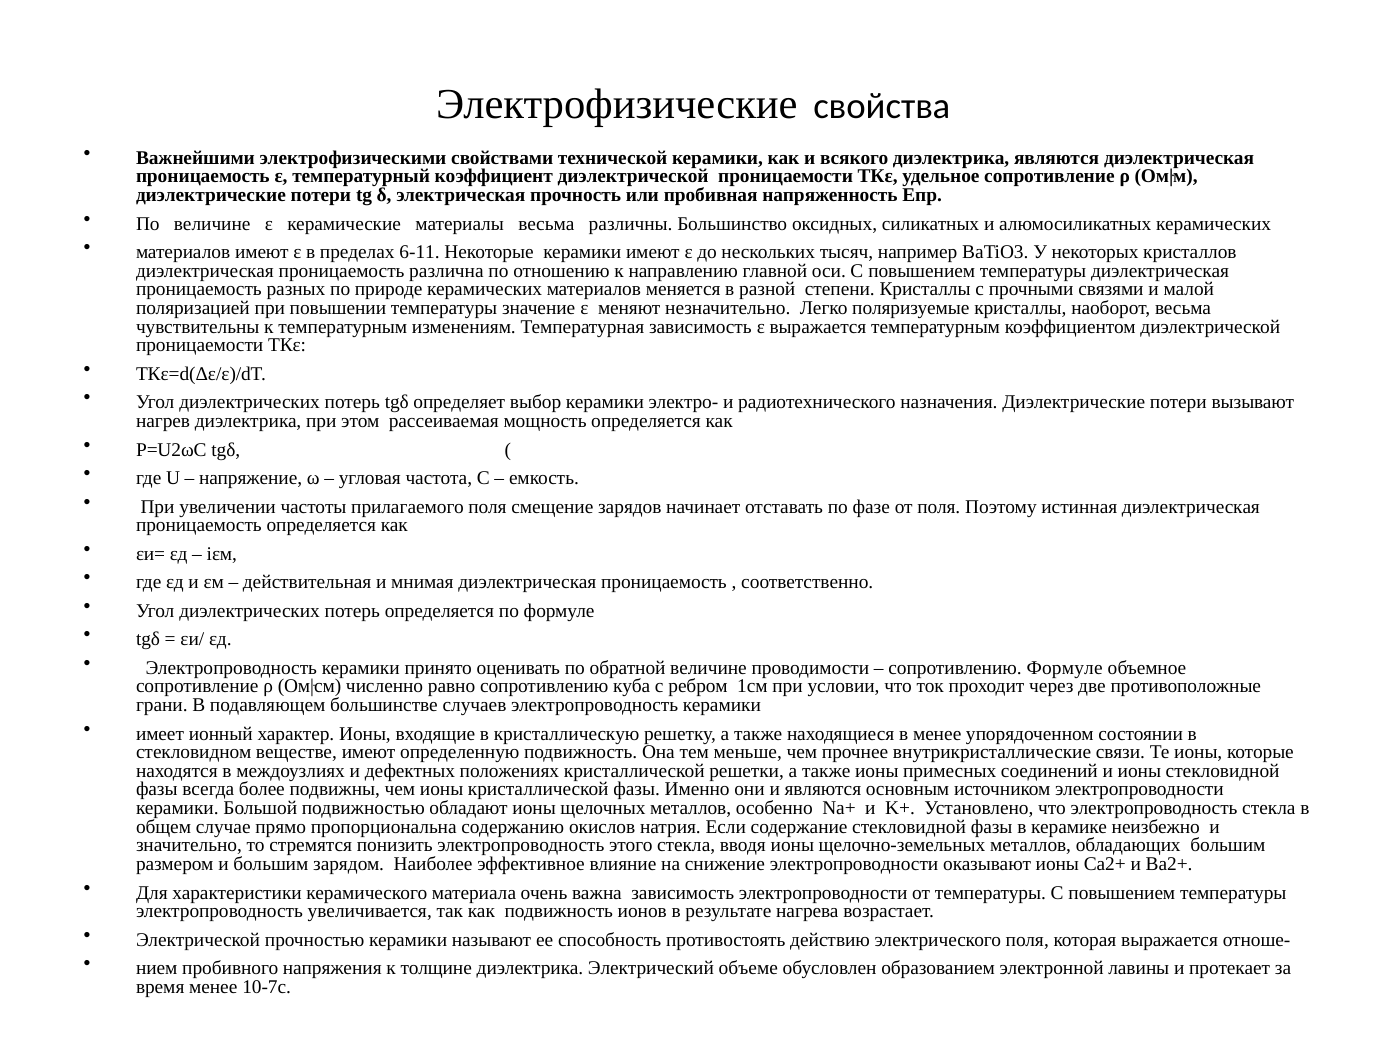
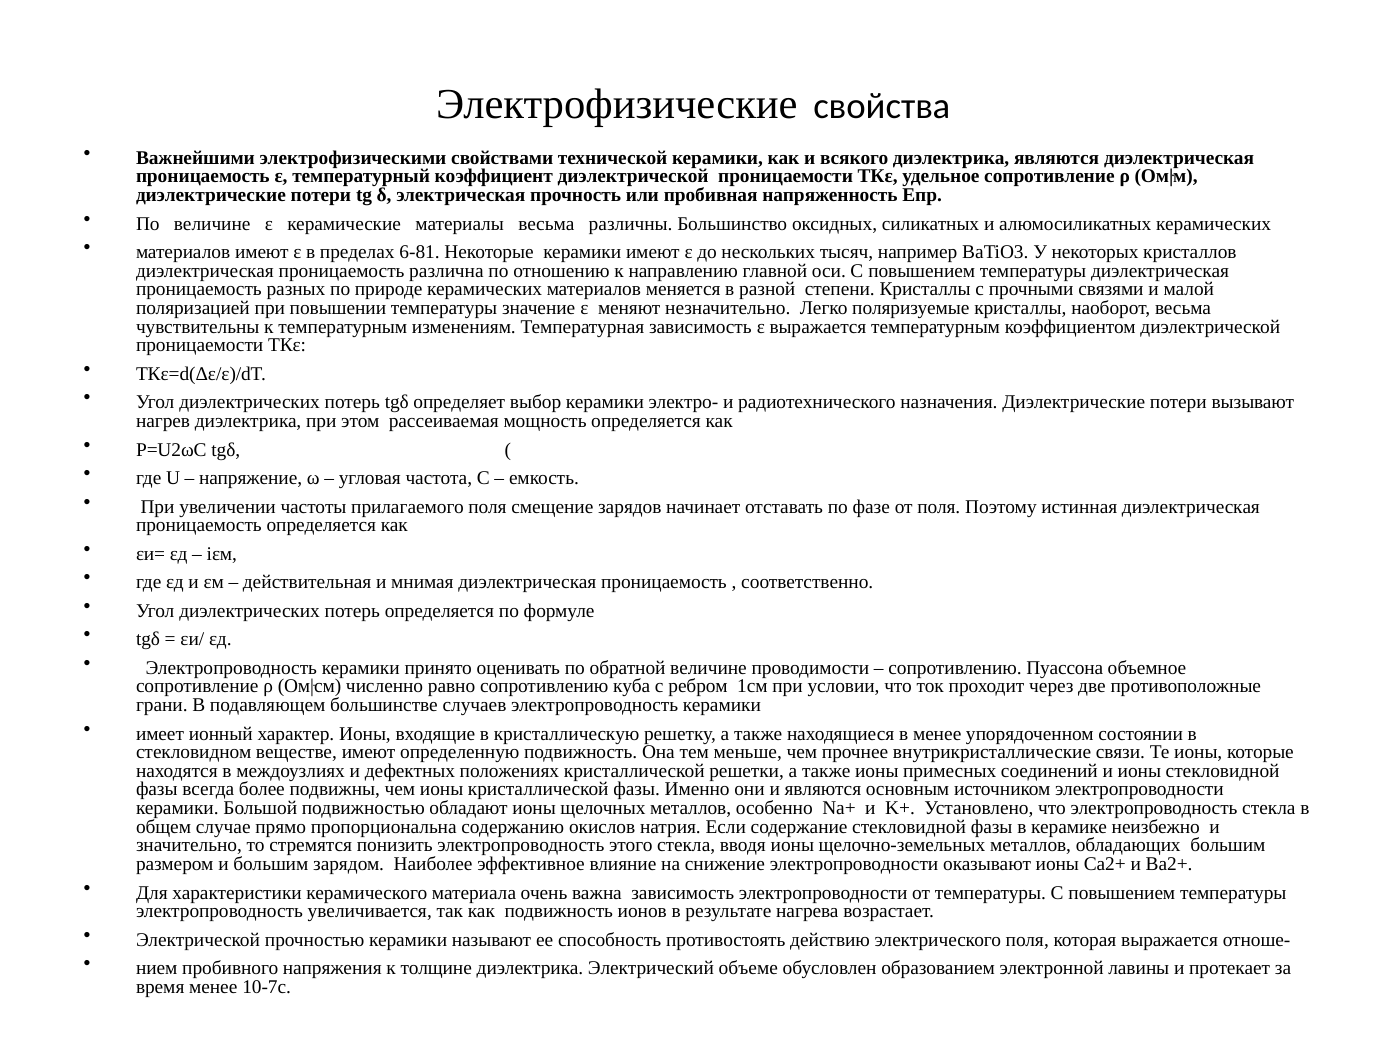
6-11: 6-11 -> 6-81 (420, 252)
сопротивлению Формуле: Формуле -> Пуассона (1065, 667)
